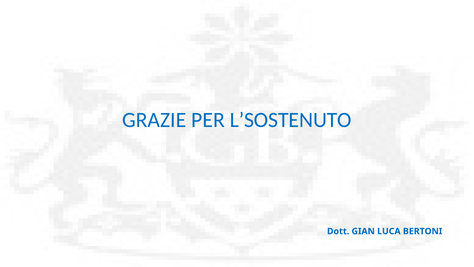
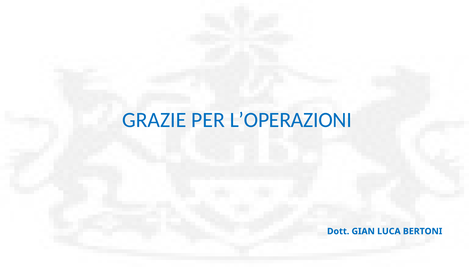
L’SOSTENUTO: L’SOSTENUTO -> L’OPERAZIONI (291, 120)
